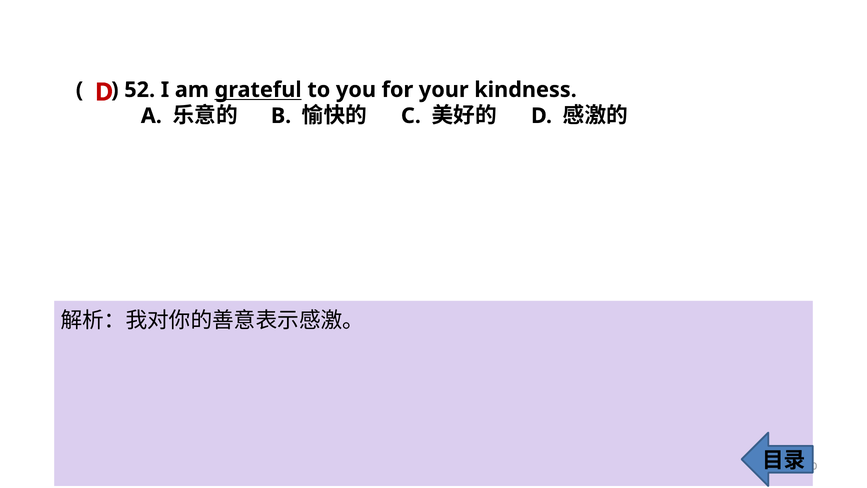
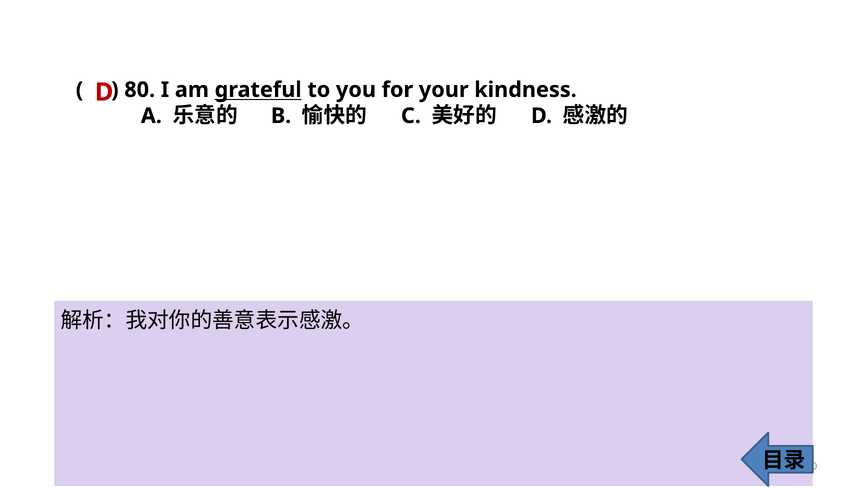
52: 52 -> 80 (140, 90)
